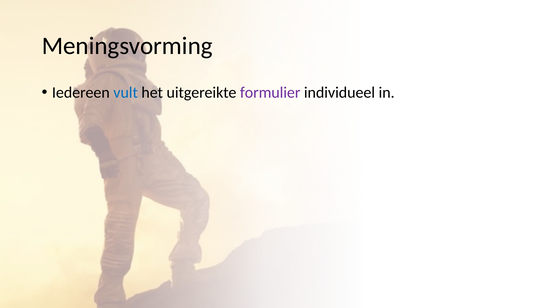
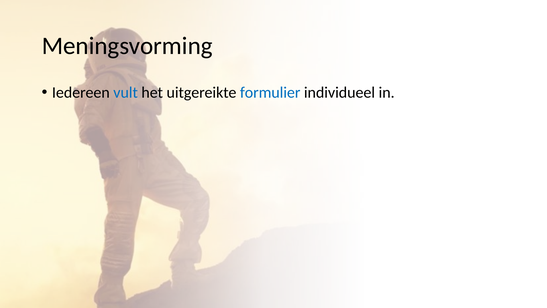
formulier colour: purple -> blue (270, 92)
